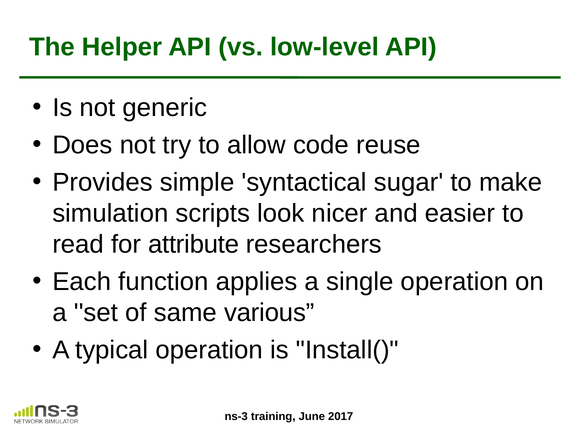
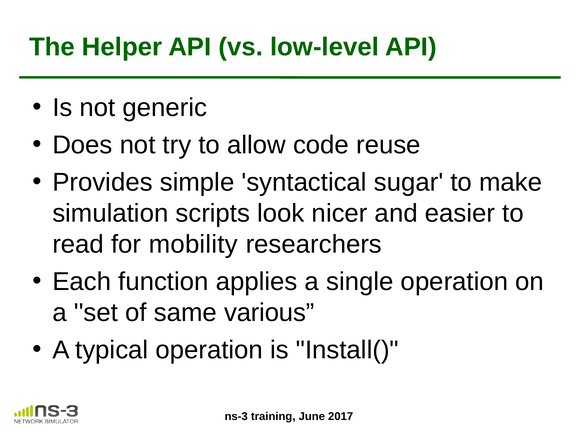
attribute: attribute -> mobility (193, 244)
